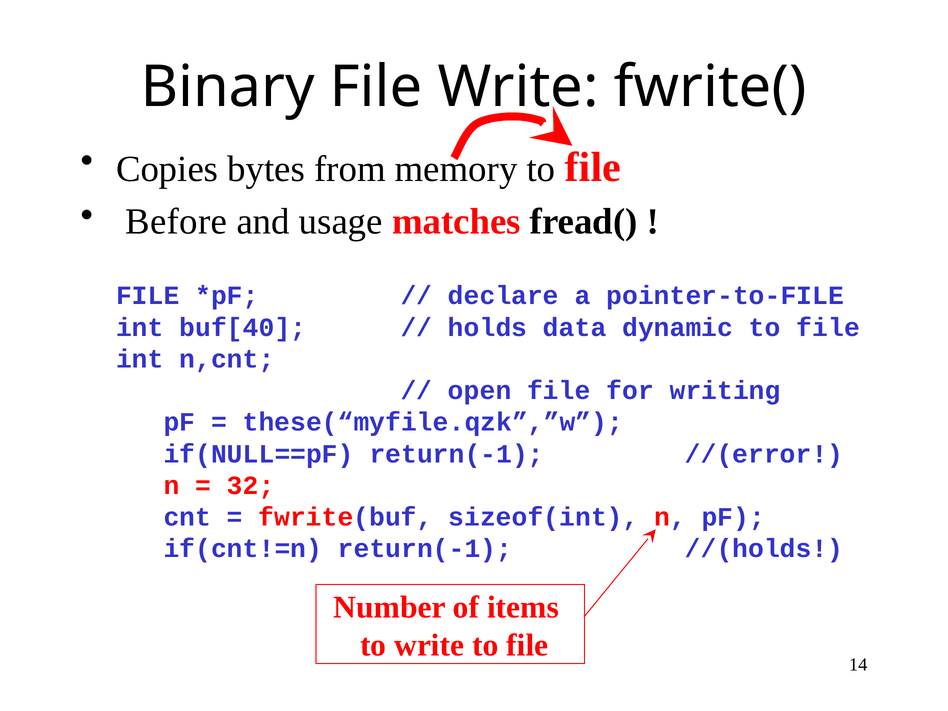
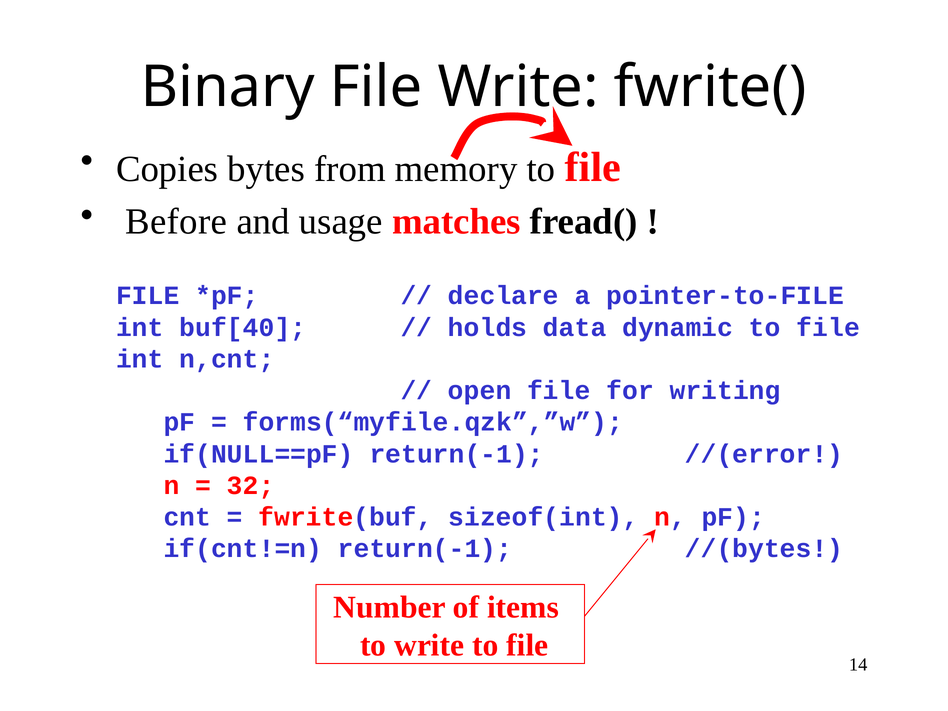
these(“myfile.qzk”,”w: these(“myfile.qzk”,”w -> forms(“myfile.qzk”,”w (433, 422)
//(holds: //(holds -> //(bytes (764, 549)
